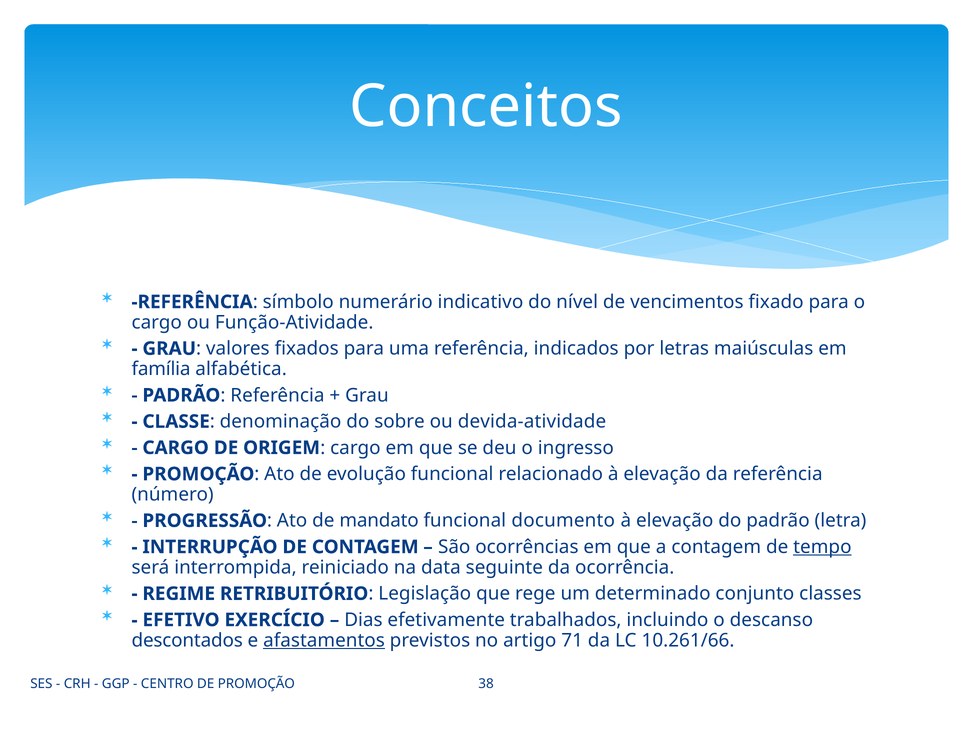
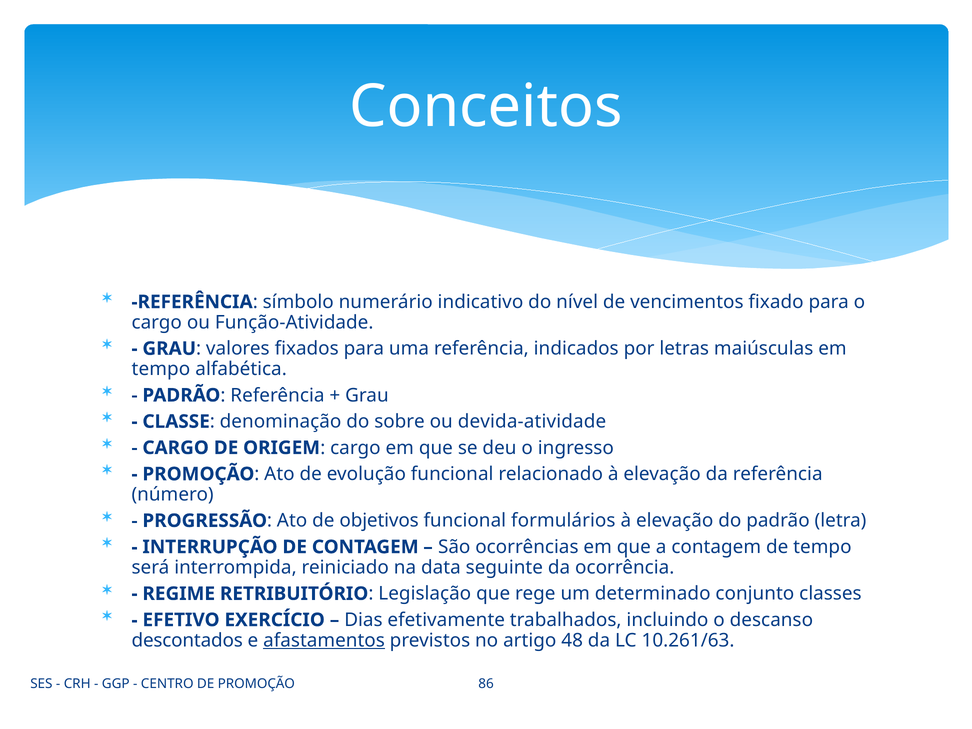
família: família -> tempo (161, 369)
mandato: mandato -> objetivos (379, 521)
documento: documento -> formulários (563, 521)
tempo underline: present -> none (822, 547)
71: 71 -> 48 (572, 640)
10.261/66: 10.261/66 -> 10.261/63 (688, 640)
38: 38 -> 86 (486, 684)
